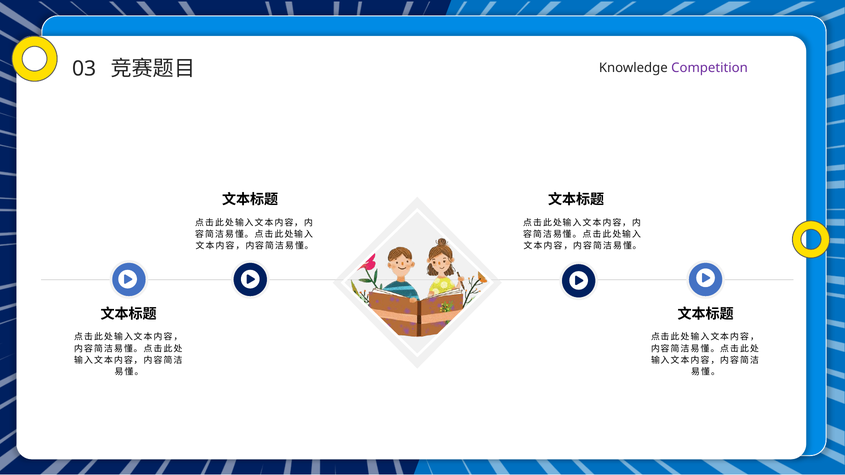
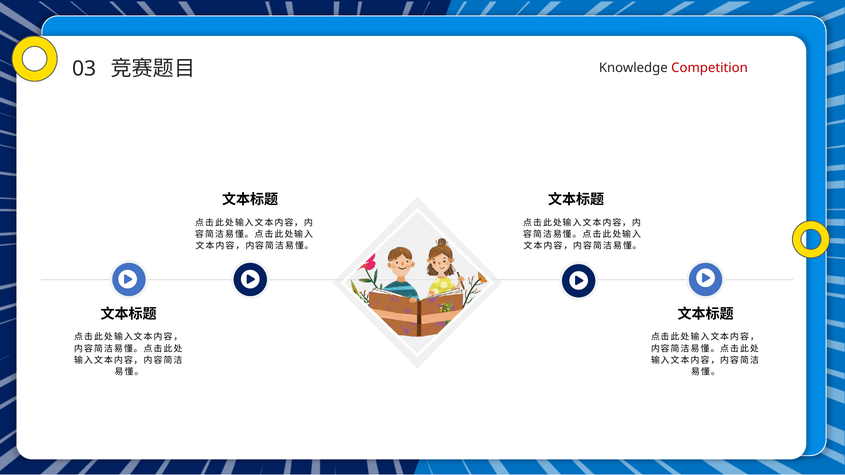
Competition colour: purple -> red (710, 68)
